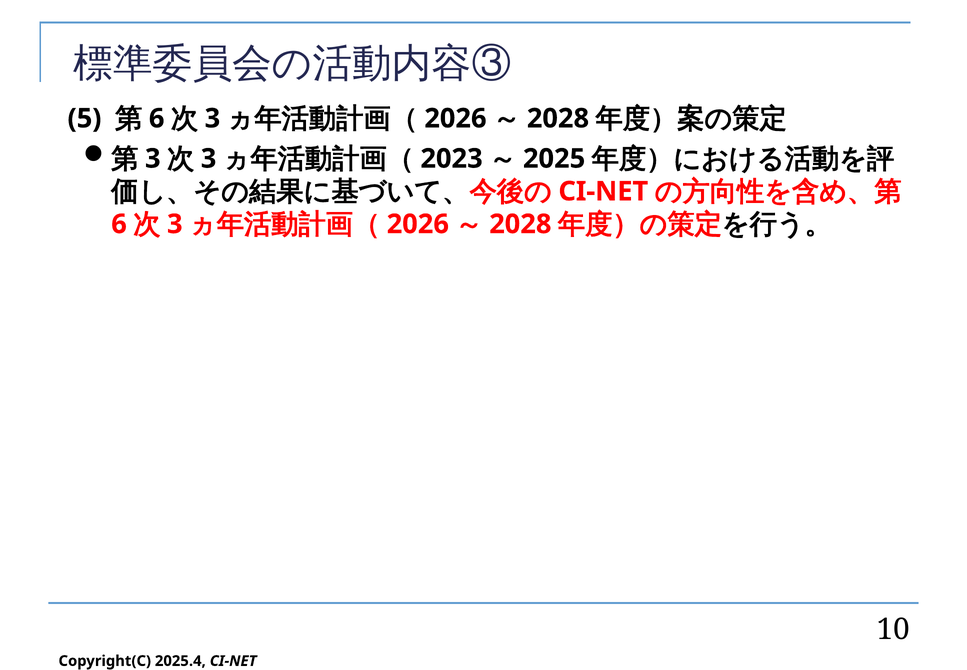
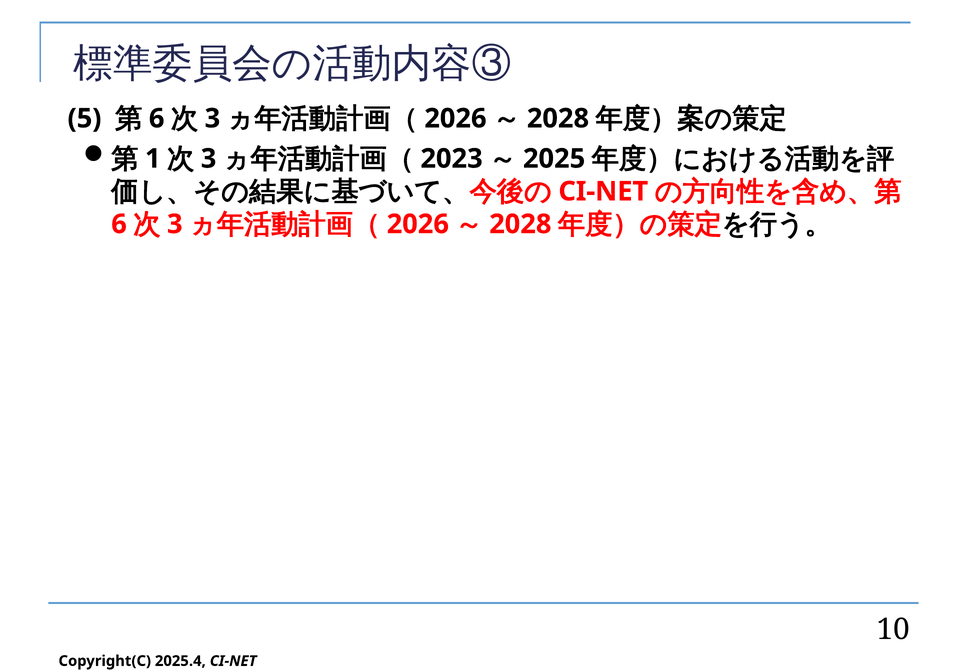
3: 3 -> 1 (153, 159)
